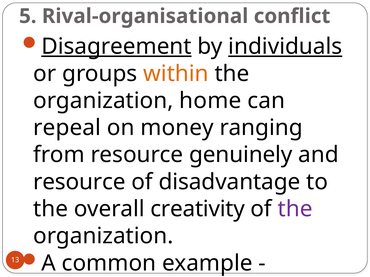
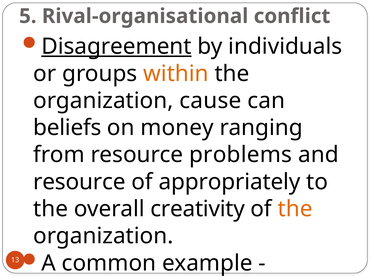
individuals underline: present -> none (285, 47)
home: home -> cause (210, 101)
repeal: repeal -> beliefs (67, 128)
genuinely: genuinely -> problems (241, 155)
disadvantage: disadvantage -> appropriately (230, 182)
the colour: purple -> orange (295, 209)
